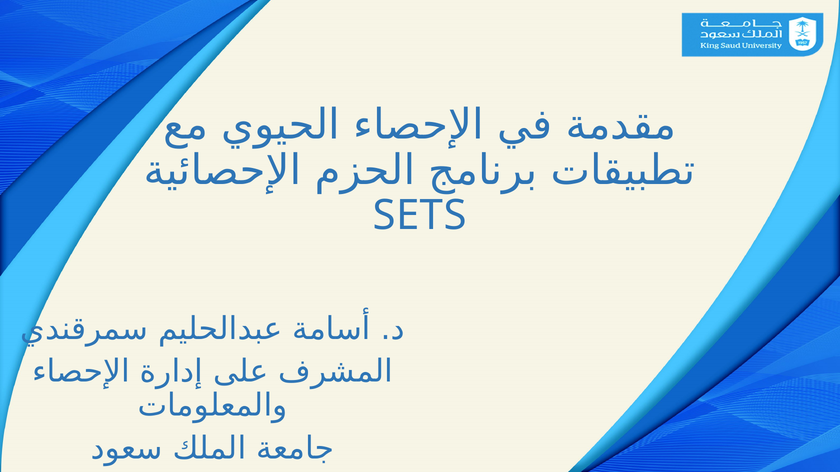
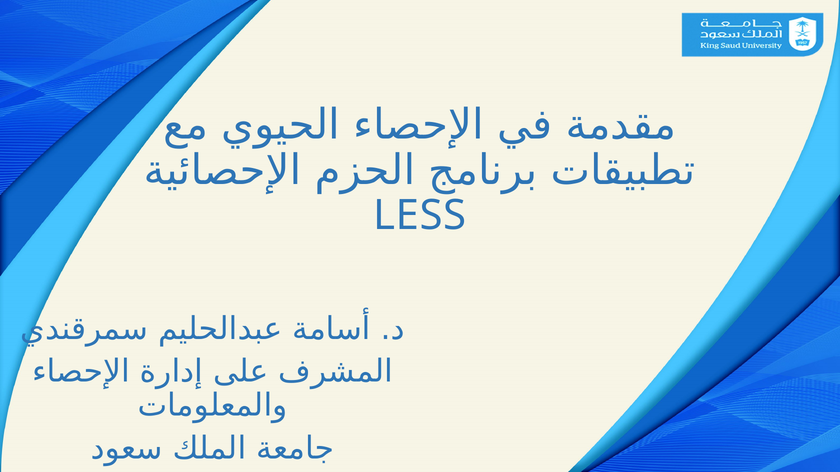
SETS: SETS -> LESS (420, 216)
